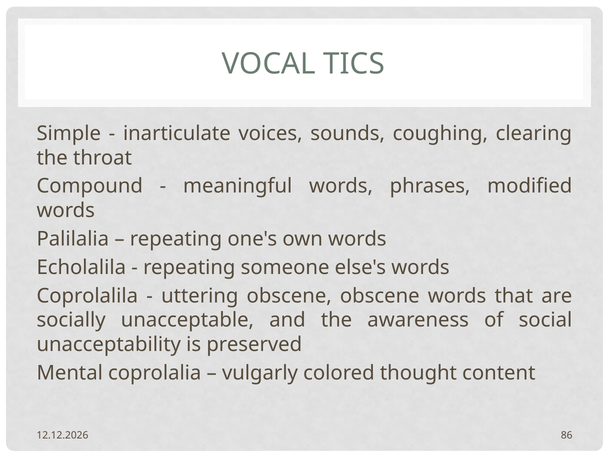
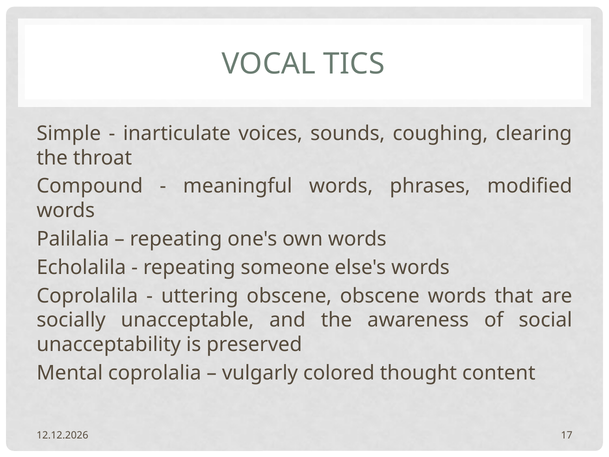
86: 86 -> 17 (567, 435)
